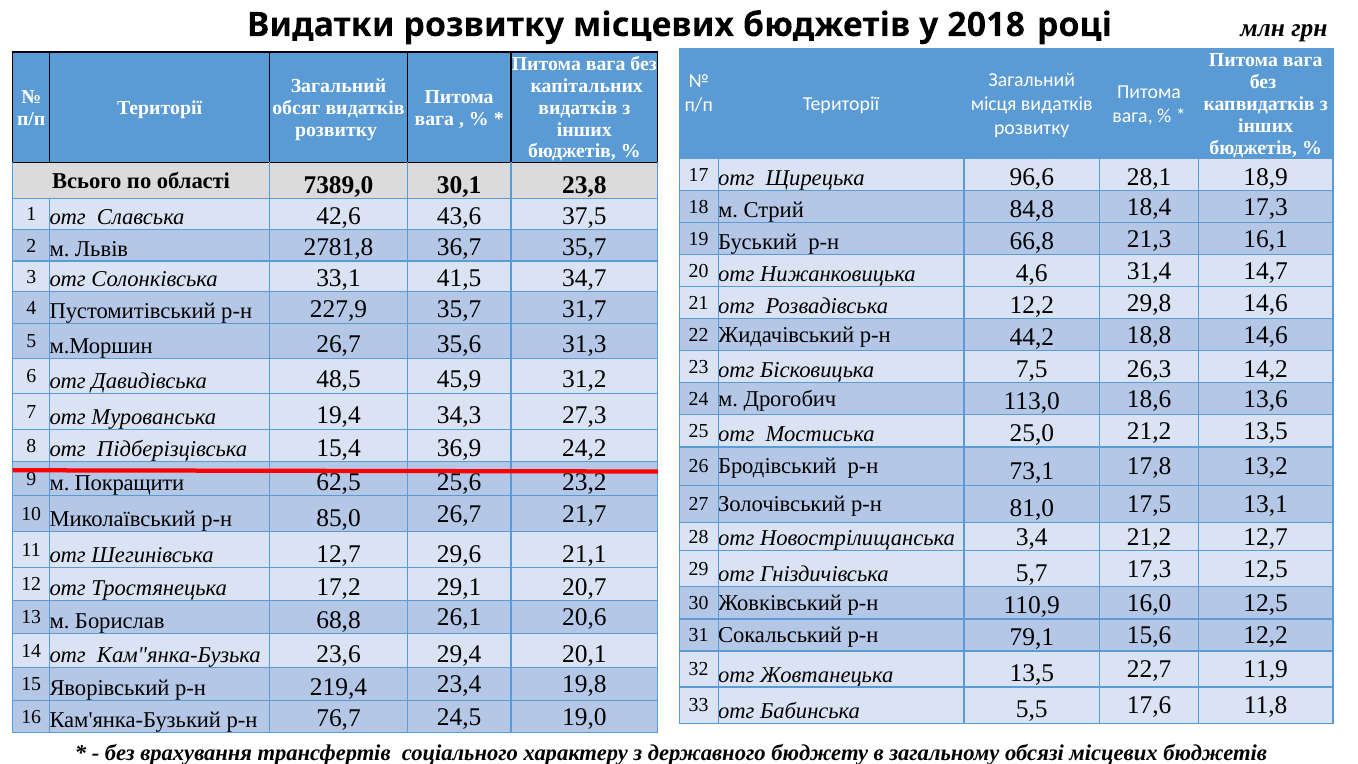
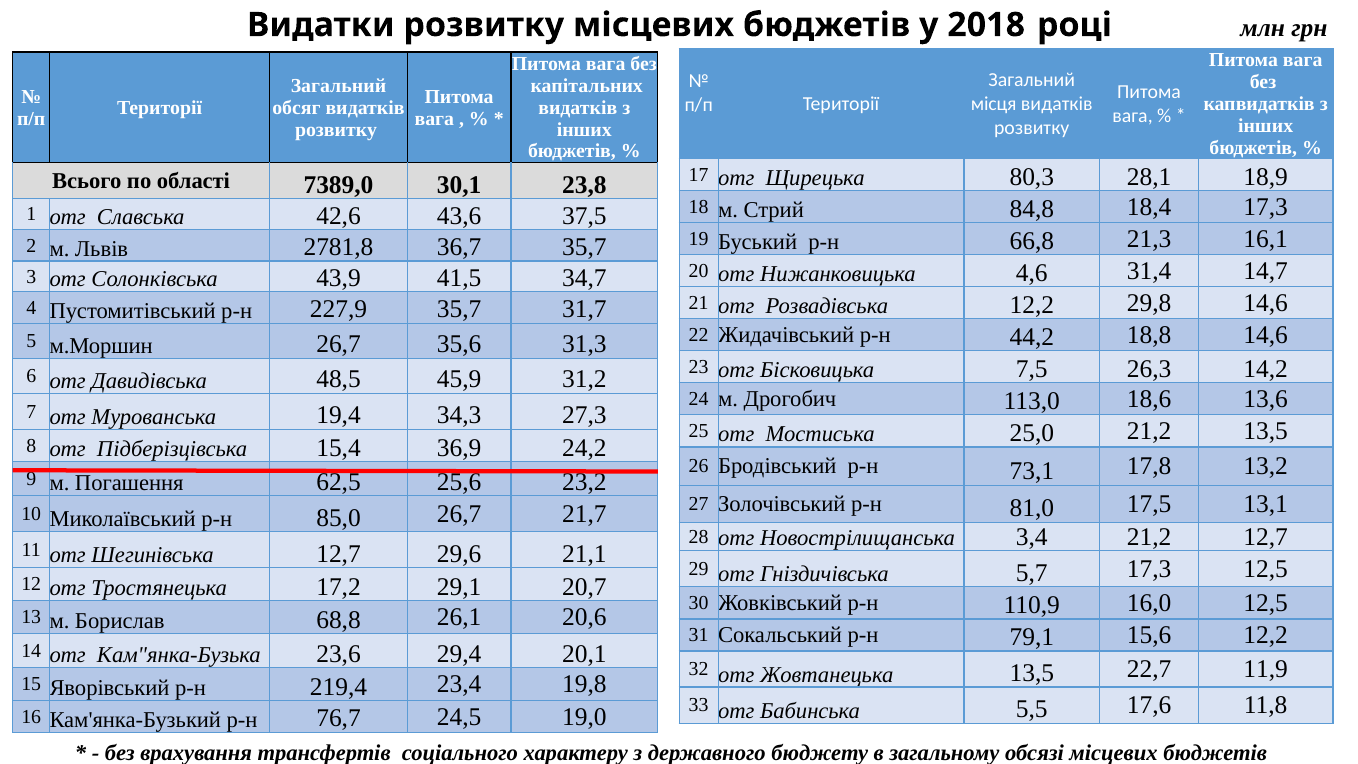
96,6: 96,6 -> 80,3 (1032, 177)
33,1: 33,1 -> 43,9 (339, 278)
Покращити: Покращити -> Погашення (129, 483)
